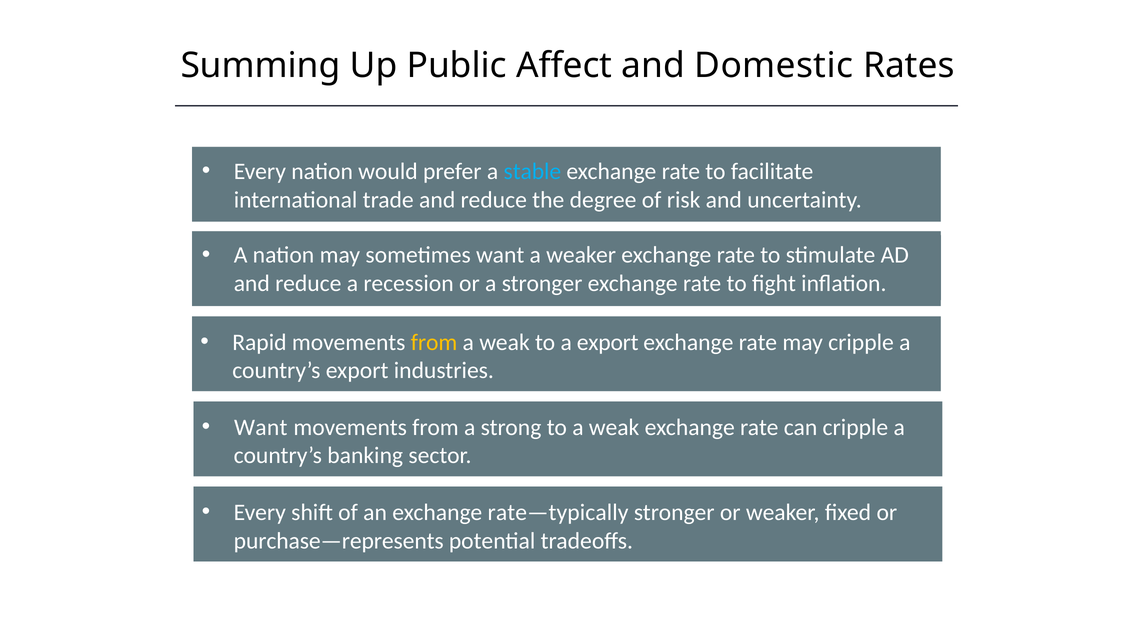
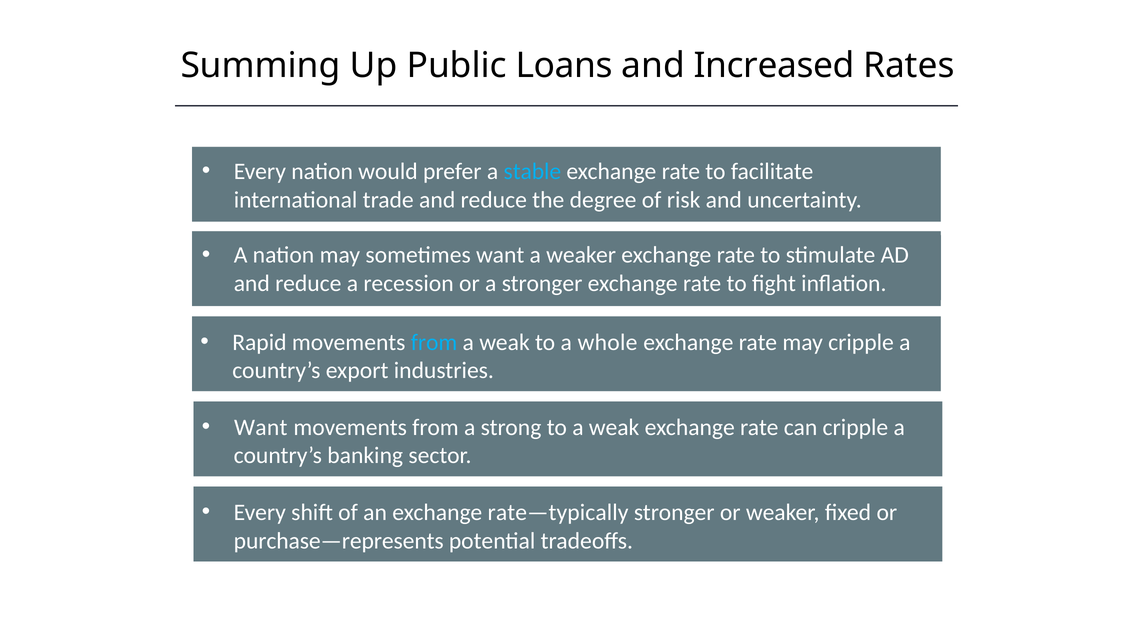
Affect: Affect -> Loans (564, 65)
Domestic: Domestic -> Increased (774, 65)
from colour: yellow -> light blue (434, 342)
a export: export -> whole (608, 342)
